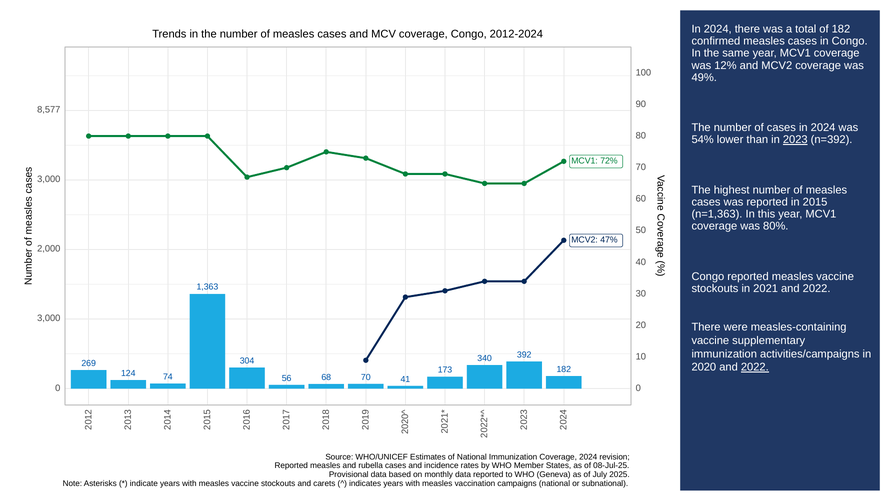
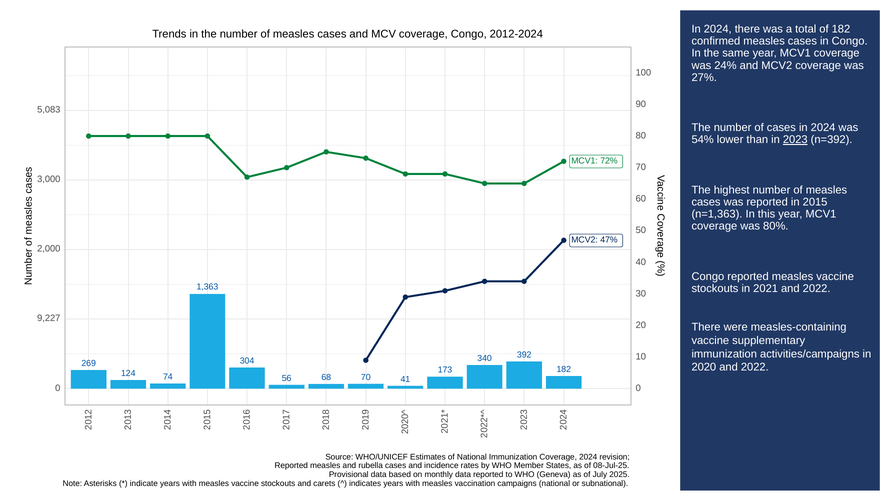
12%: 12% -> 24% (725, 65)
49%: 49% -> 27% (704, 77)
8,577: 8,577 -> 5,083 (49, 110)
3,000: 3,000 -> 9,227 (49, 318)
2022 underline: present -> none (755, 367)
